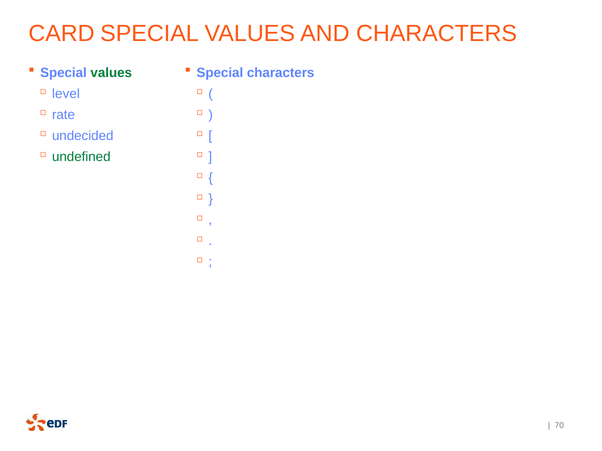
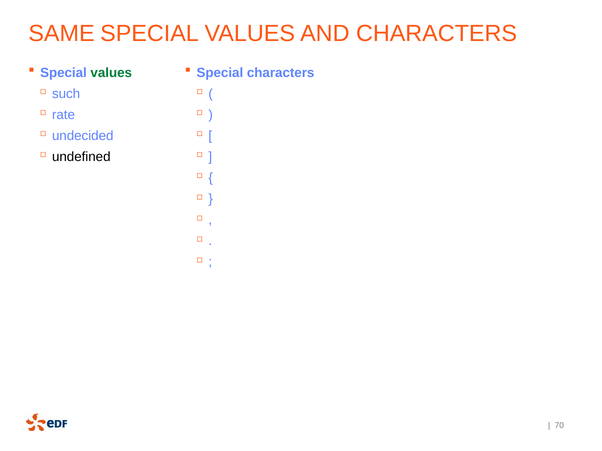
CARD: CARD -> SAME (62, 34)
level: level -> such (66, 94)
undefined colour: green -> black (81, 157)
